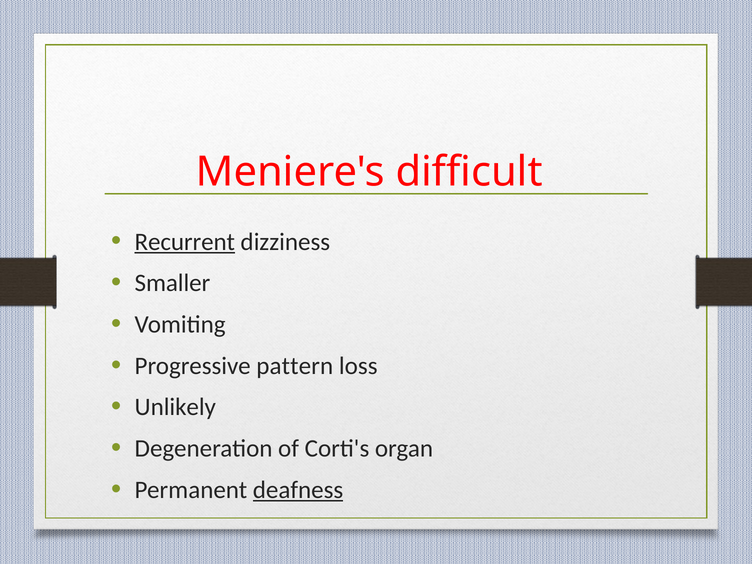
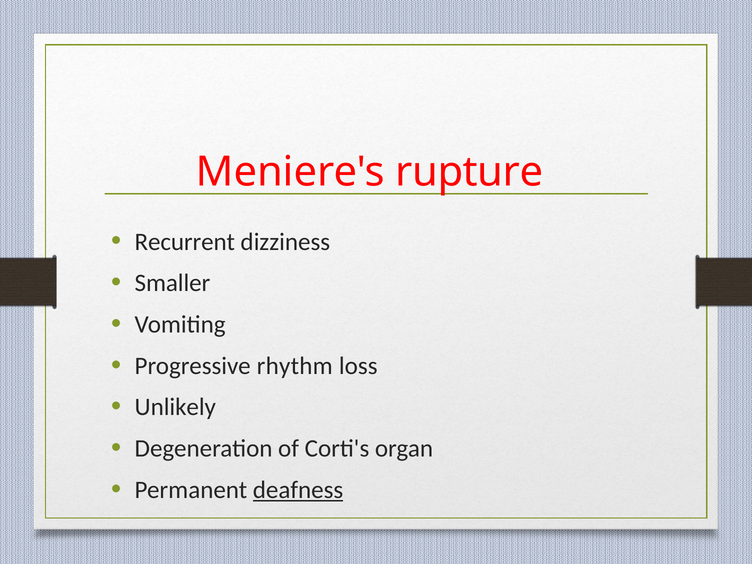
difficult: difficult -> rupture (469, 172)
Recurrent underline: present -> none (185, 242)
pattern: pattern -> rhythm (295, 366)
